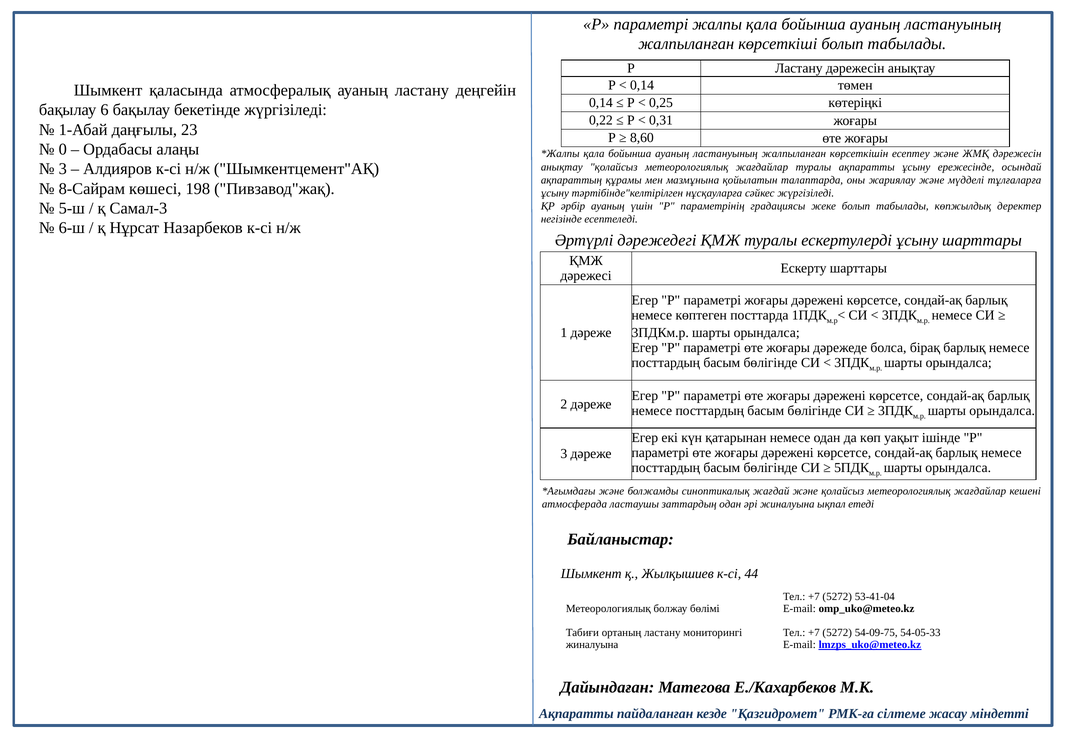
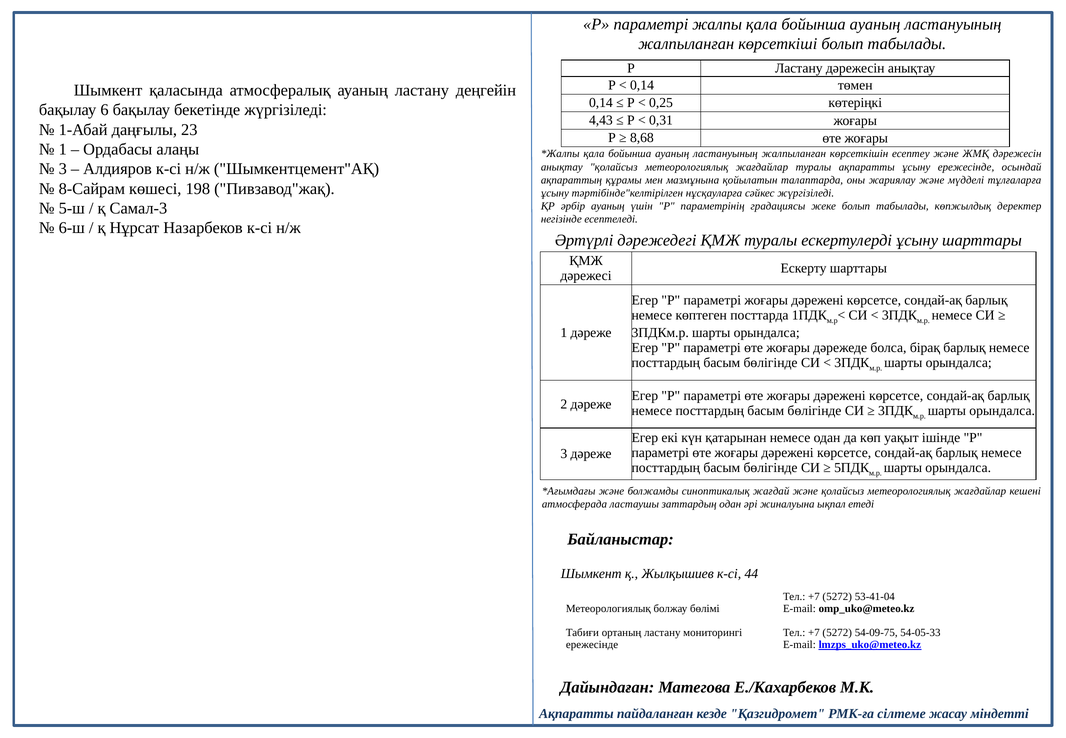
0,22: 0,22 -> 4,43 (601, 120)
8,60: 8,60 -> 8,68 (642, 138)
0: 0 -> 1 (63, 149)
жиналуына: жиналуына -> ережесінде (592, 645)
